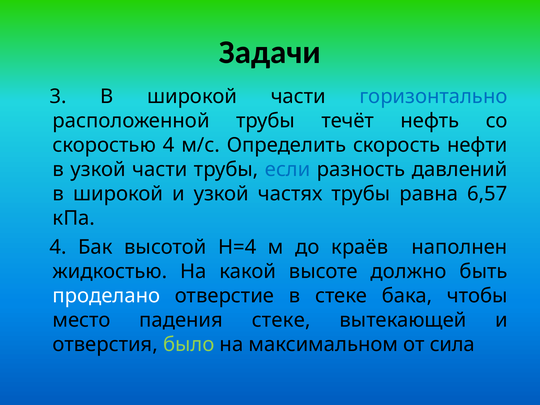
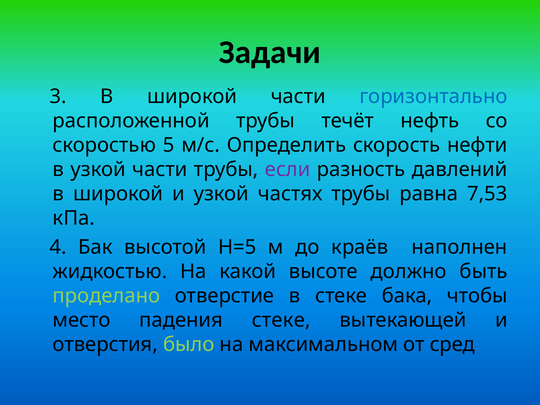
скоростью 4: 4 -> 5 (169, 145)
если colour: blue -> purple (288, 169)
6,57: 6,57 -> 7,53 (487, 194)
Н=4: Н=4 -> Н=5 (237, 247)
проделано colour: white -> light green (106, 296)
сила: сила -> сред (452, 344)
